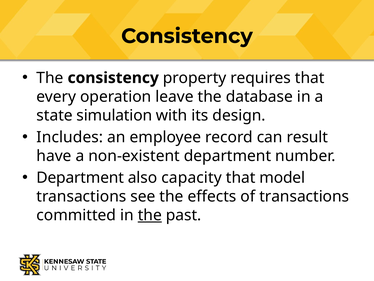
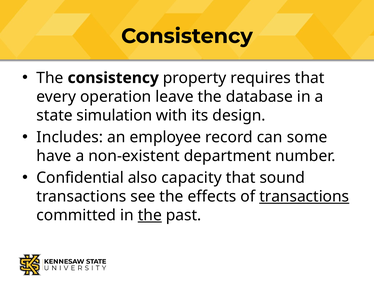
result: result -> some (307, 137)
Department: Department -> Confidential (80, 178)
model: model -> sound (282, 178)
transactions underline: none -> present (304, 196)
